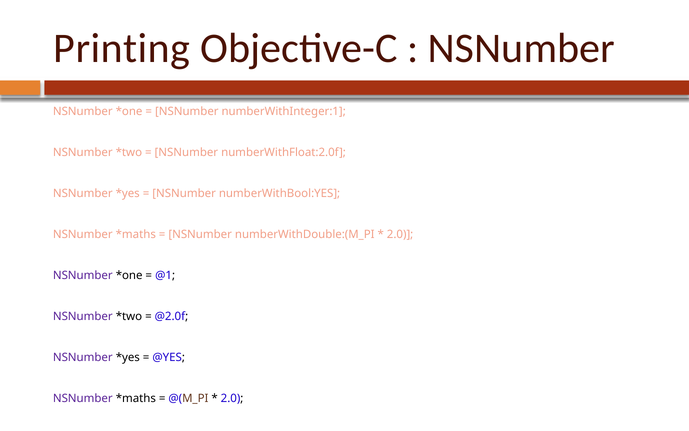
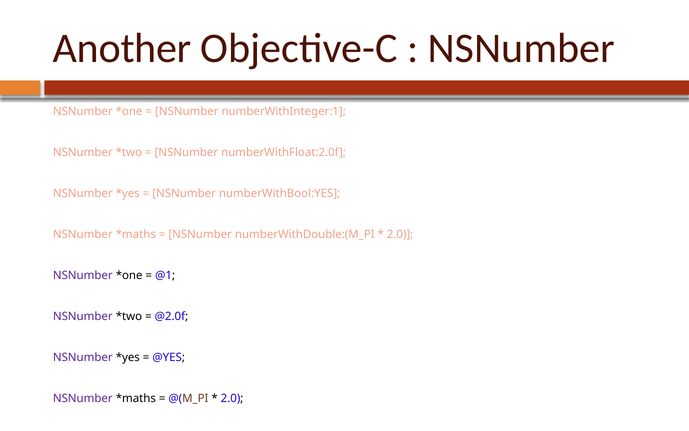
Printing: Printing -> Another (122, 48)
